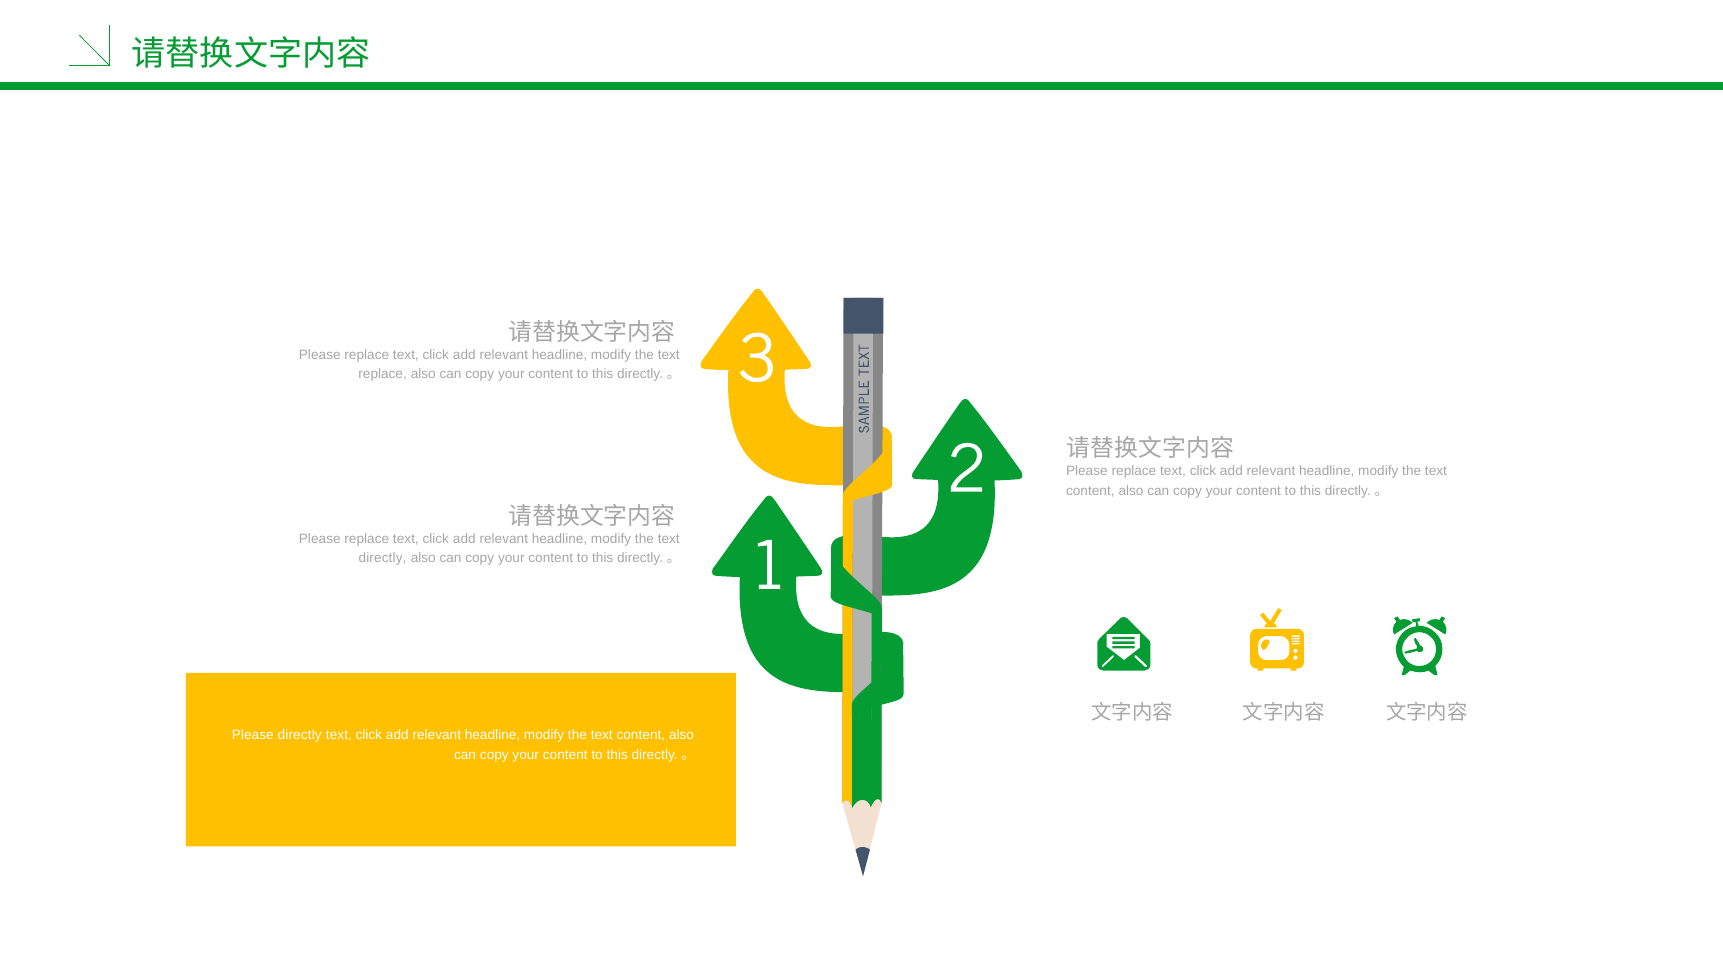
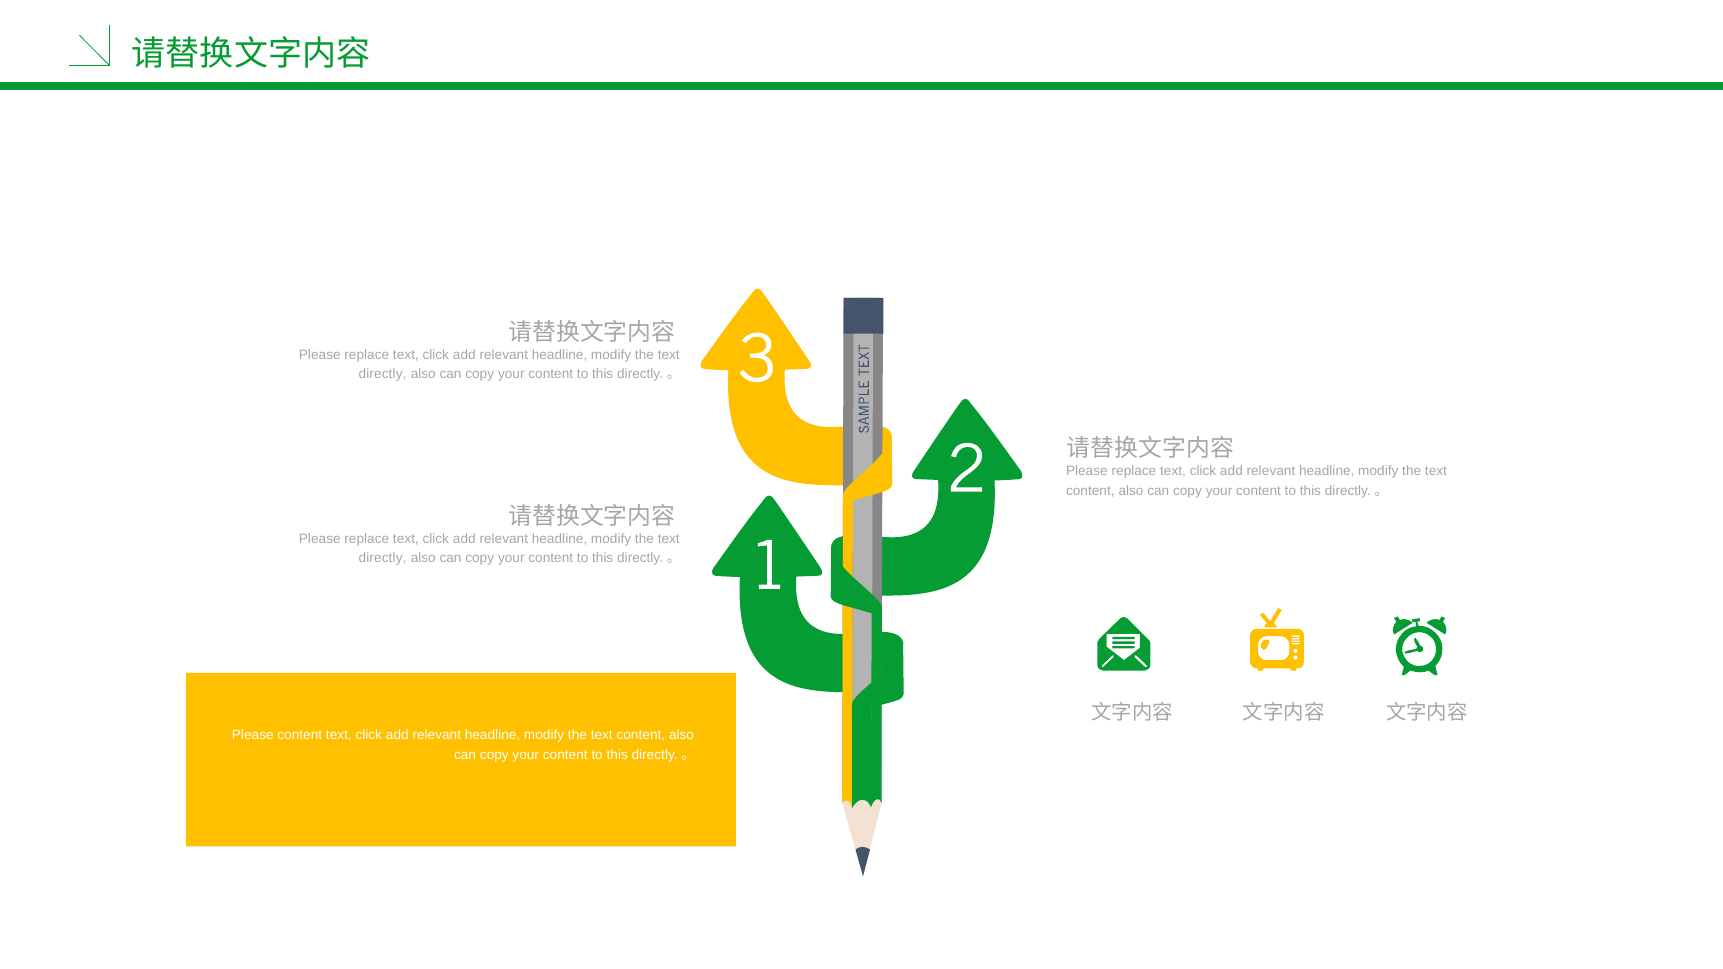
replace: replace -> directly (383, 374)
Please directly: directly -> content (300, 735)
